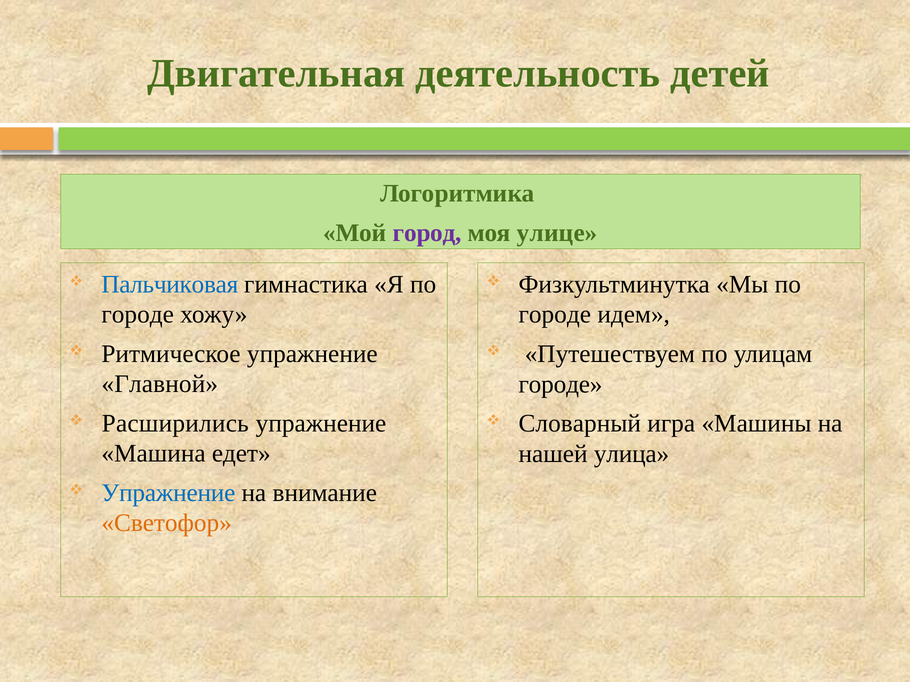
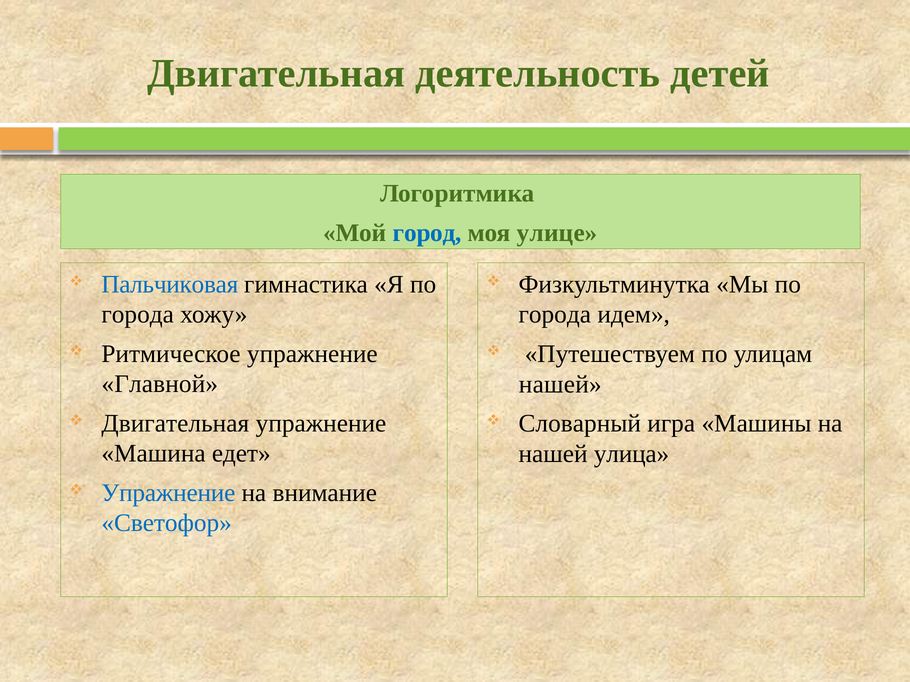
город colour: purple -> blue (427, 233)
городе: городе -> города (138, 315)
городе: городе -> города (555, 315)
городе: городе -> нашей (560, 384)
Расширились: Расширились -> Двигательная (175, 424)
Светофор colour: orange -> blue (167, 523)
